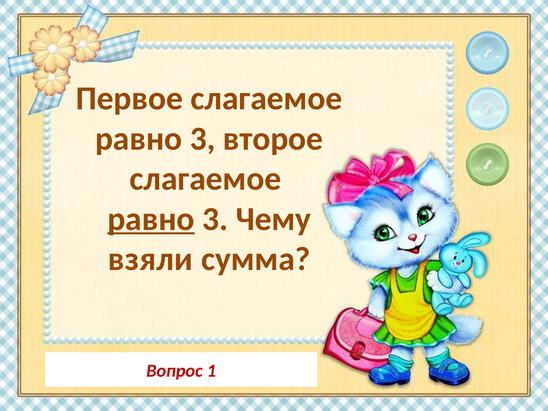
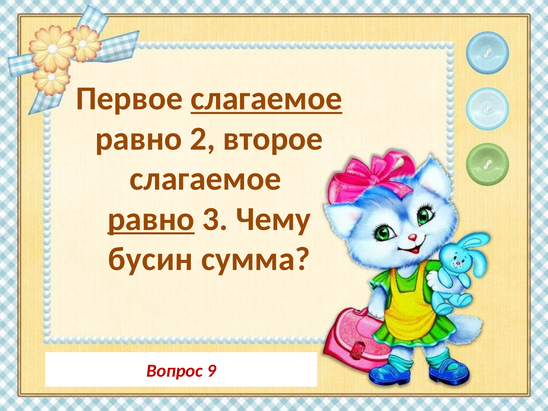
слагаемое underline: none -> present (266, 99)
3: 3 -> 2 (203, 139)
взяли: взяли -> бусин (150, 259)
1: 1 -> 9 (211, 371)
